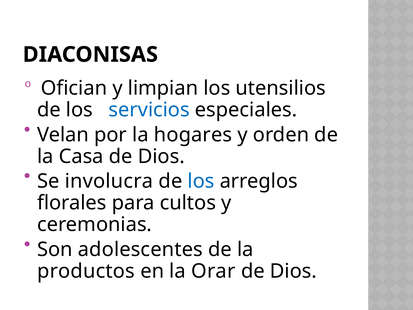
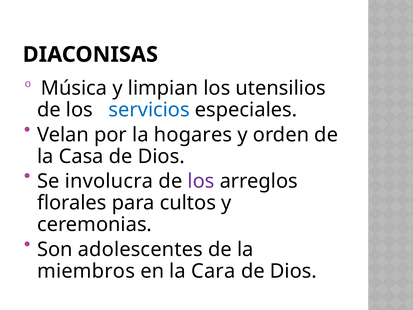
Ofician: Ofician -> Música (74, 88)
los colour: blue -> purple (201, 181)
productos: productos -> miembros (86, 271)
Orar: Orar -> Cara (213, 271)
